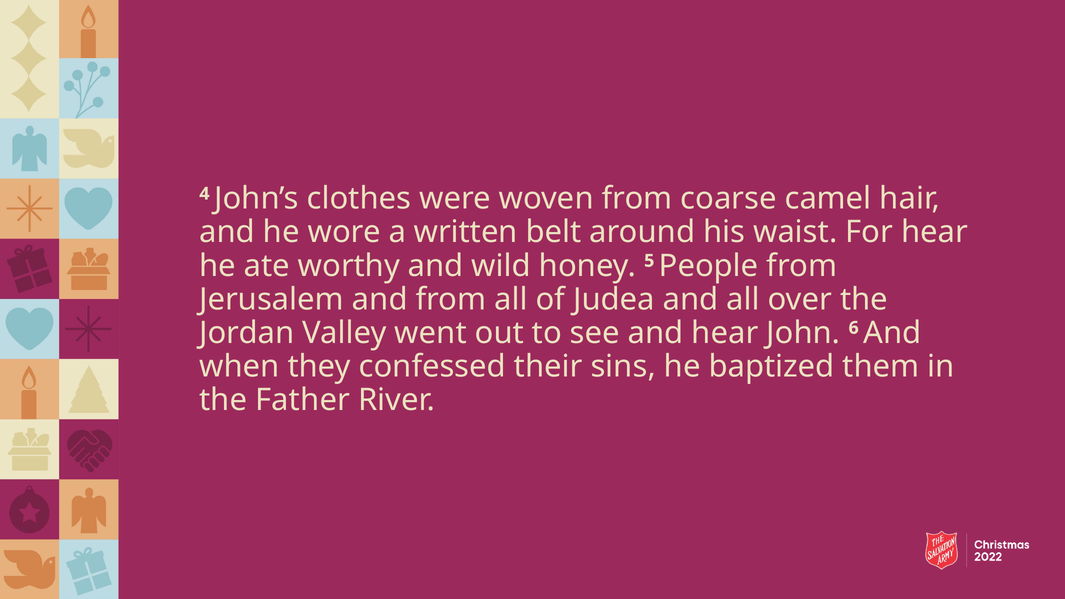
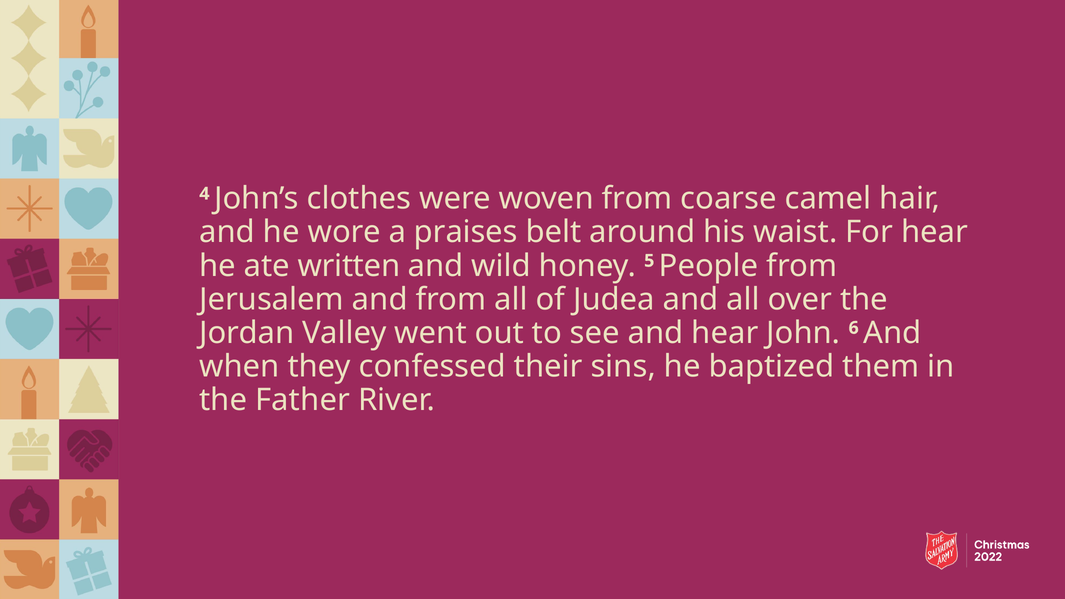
written: written -> praises (466, 232)
worthy: worthy -> written (349, 266)
